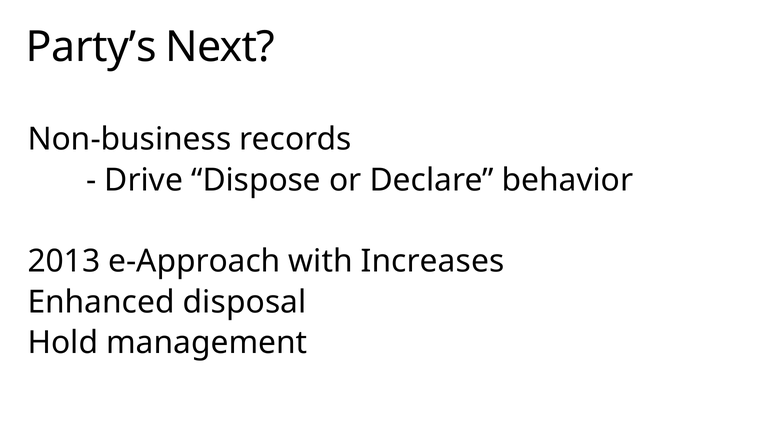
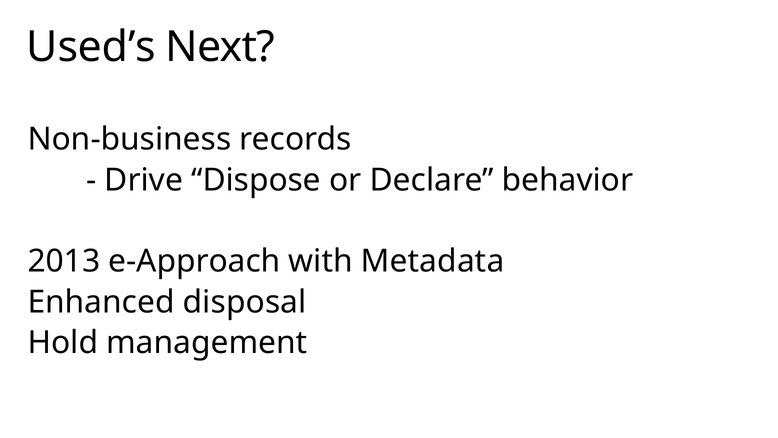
Party’s: Party’s -> Used’s (91, 47)
Increases: Increases -> Metadata (433, 261)
